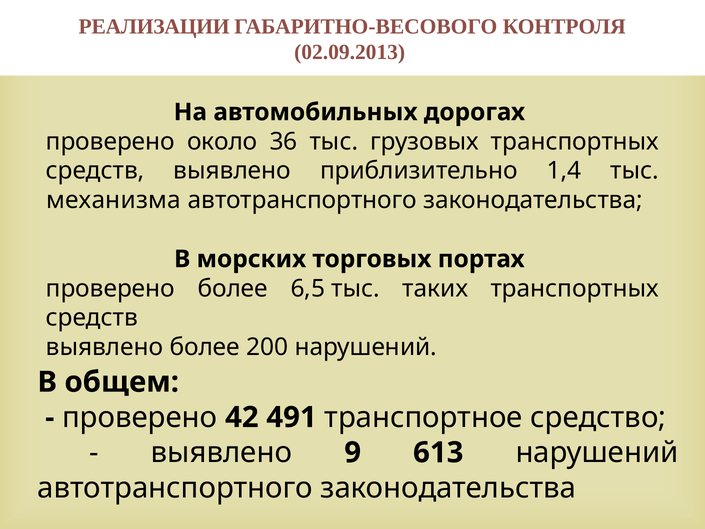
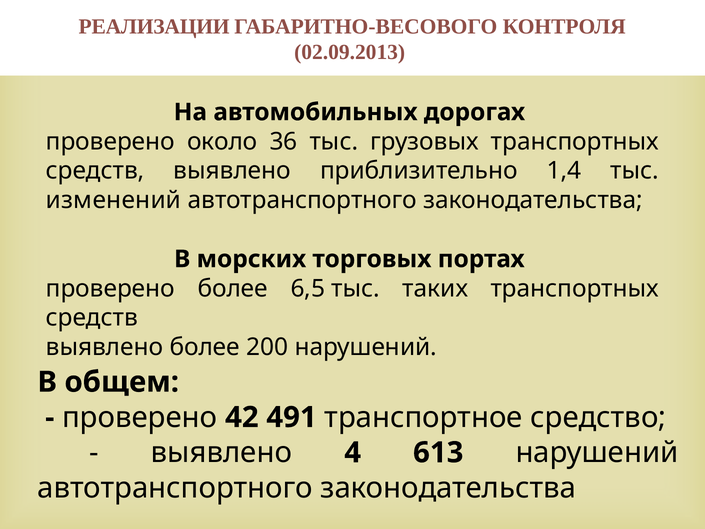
механизма: механизма -> изменений (113, 200)
9: 9 -> 4 (353, 452)
